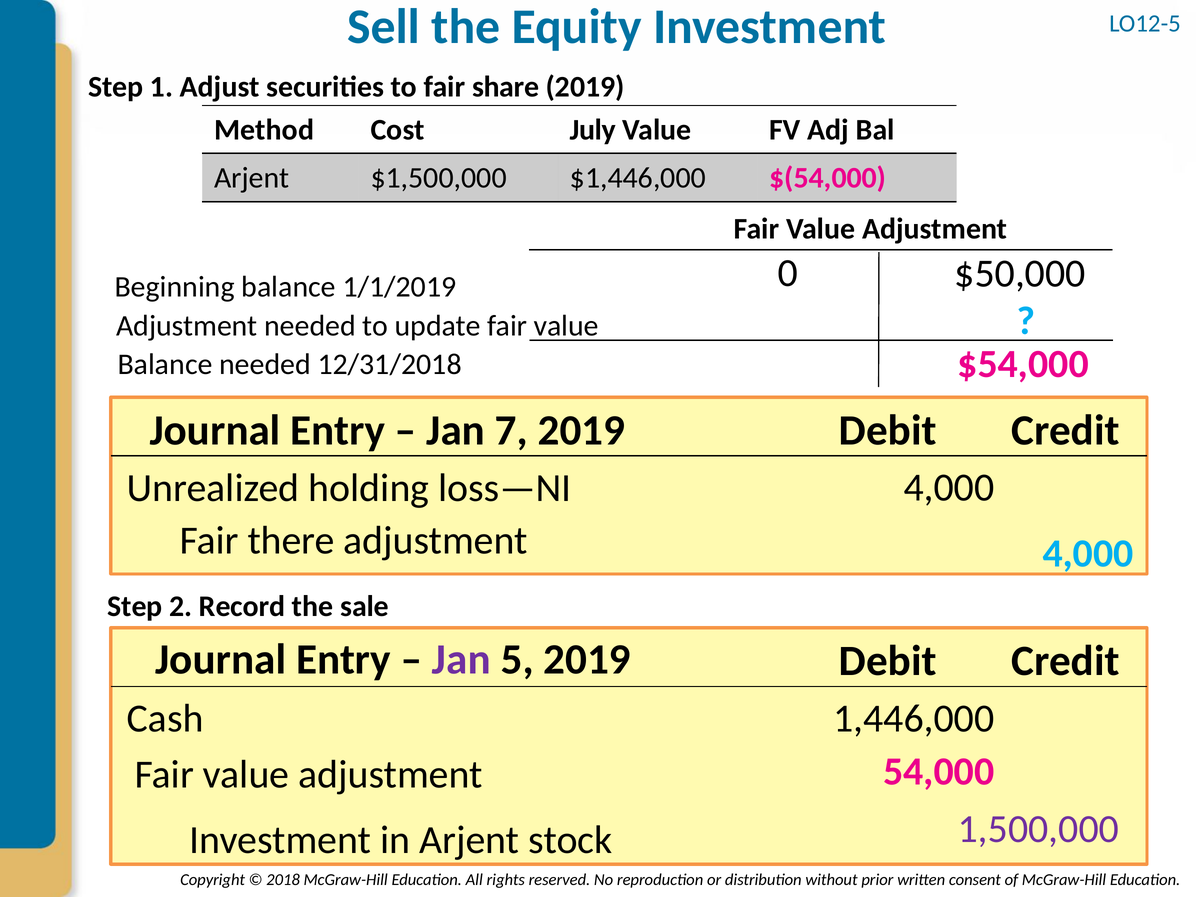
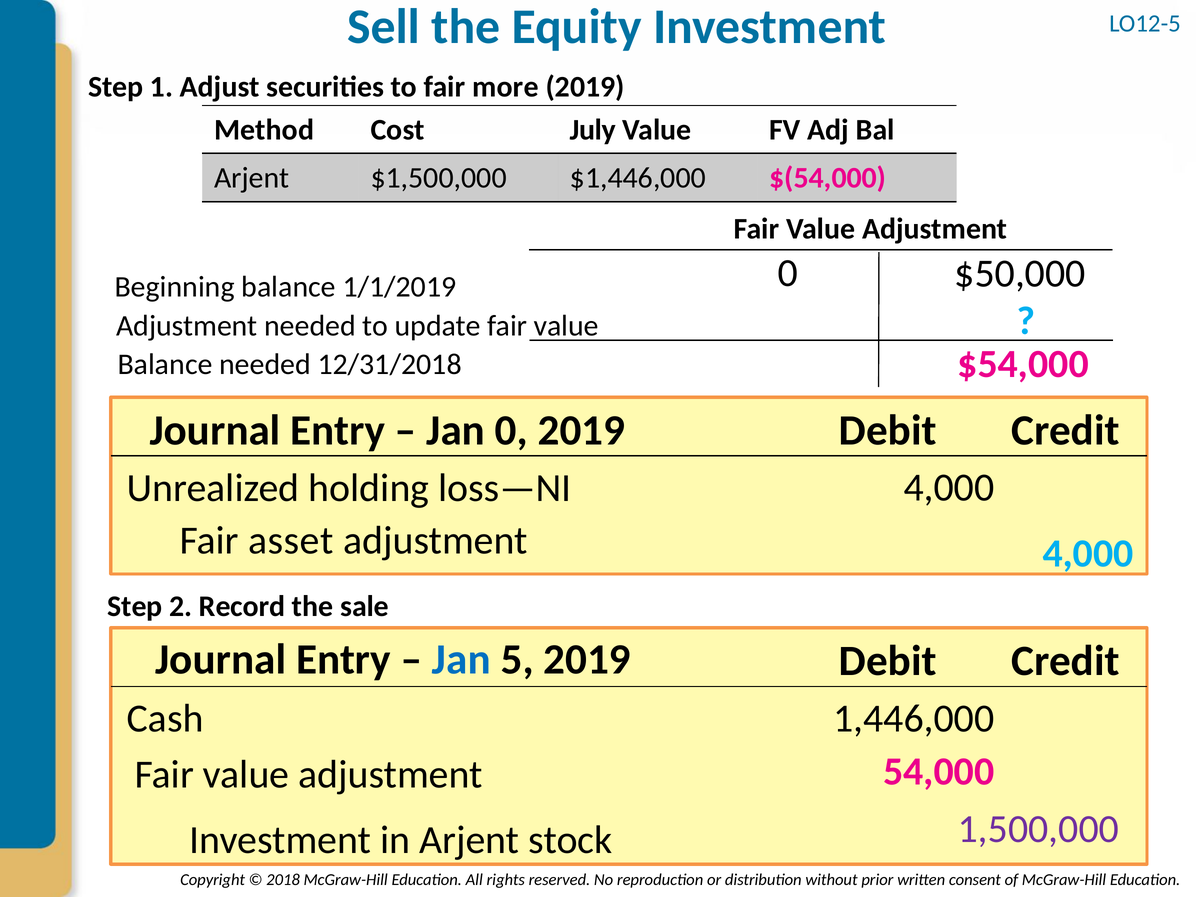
share: share -> more (505, 87)
Jan 7: 7 -> 0 (511, 430)
there: there -> asset (291, 541)
Jan colour: purple -> blue (461, 660)
